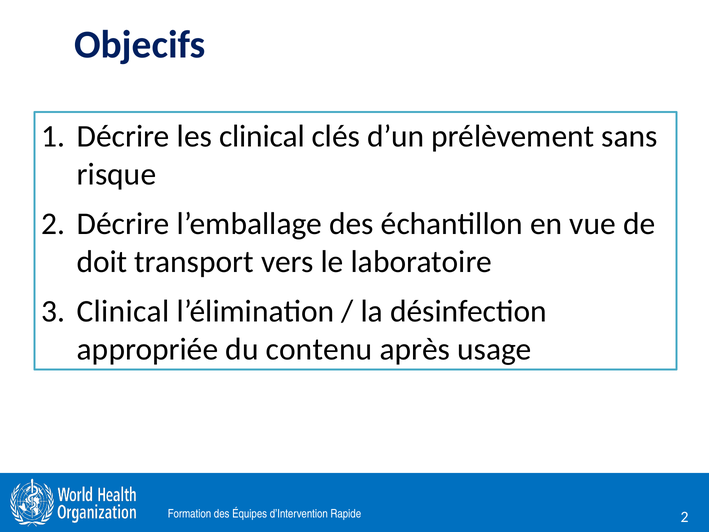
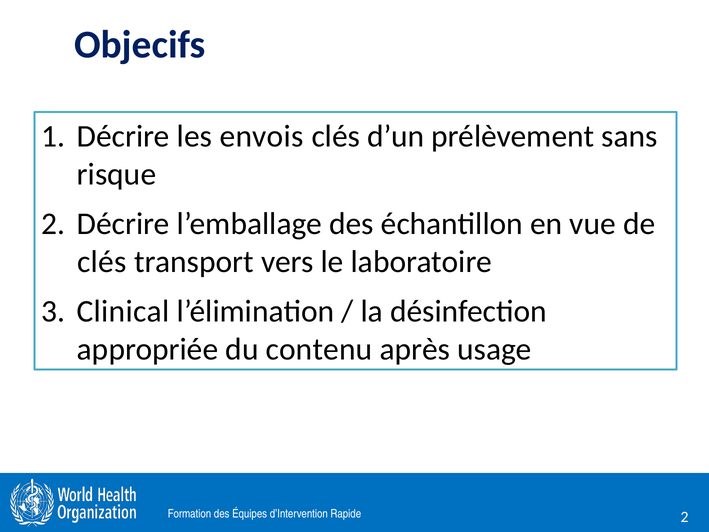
les clinical: clinical -> envois (262, 136)
doit: doit -> clés (102, 262)
